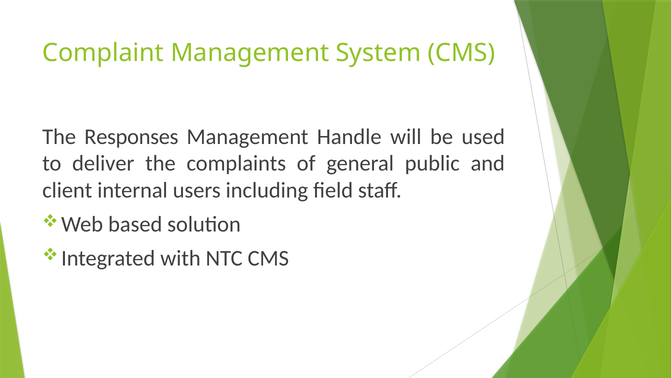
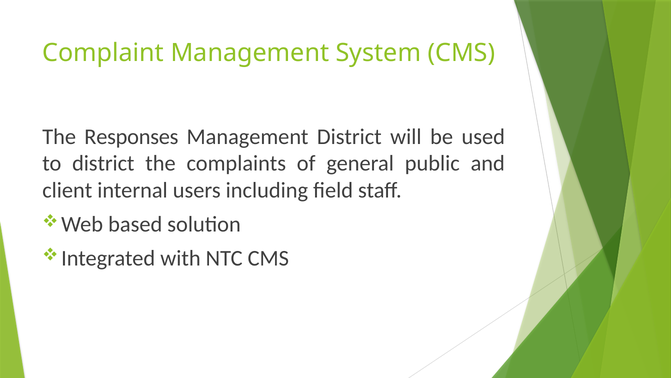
Management Handle: Handle -> District (349, 136)
to deliver: deliver -> district (103, 163)
